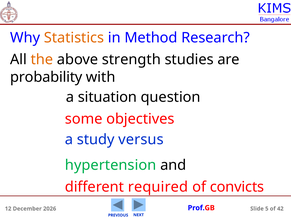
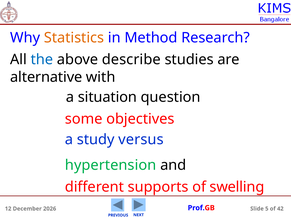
the colour: orange -> blue (42, 60)
strength: strength -> describe (131, 60)
probability: probability -> alternative (46, 77)
required: required -> supports (158, 187)
convicts: convicts -> swelling (237, 187)
